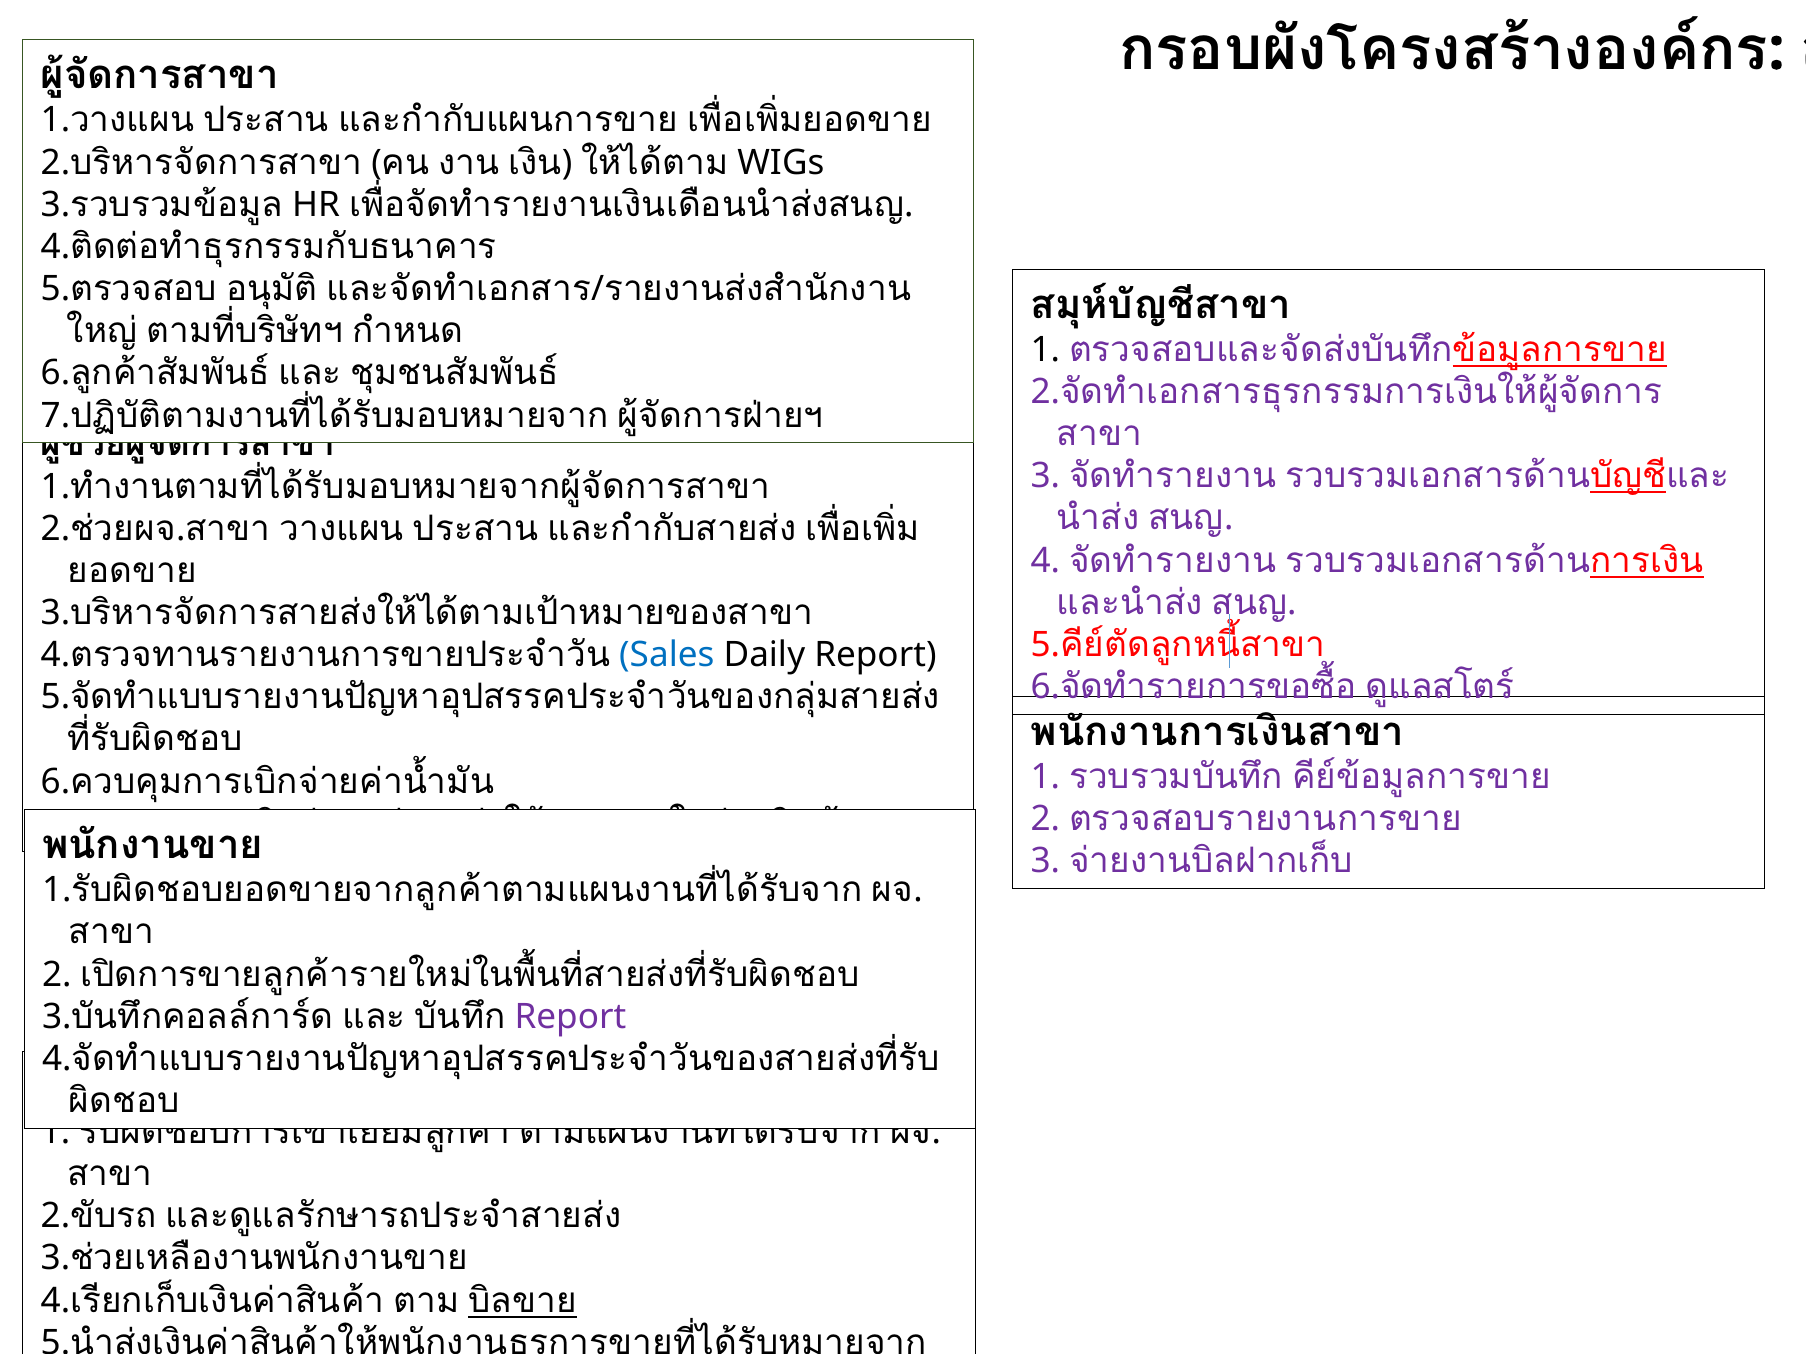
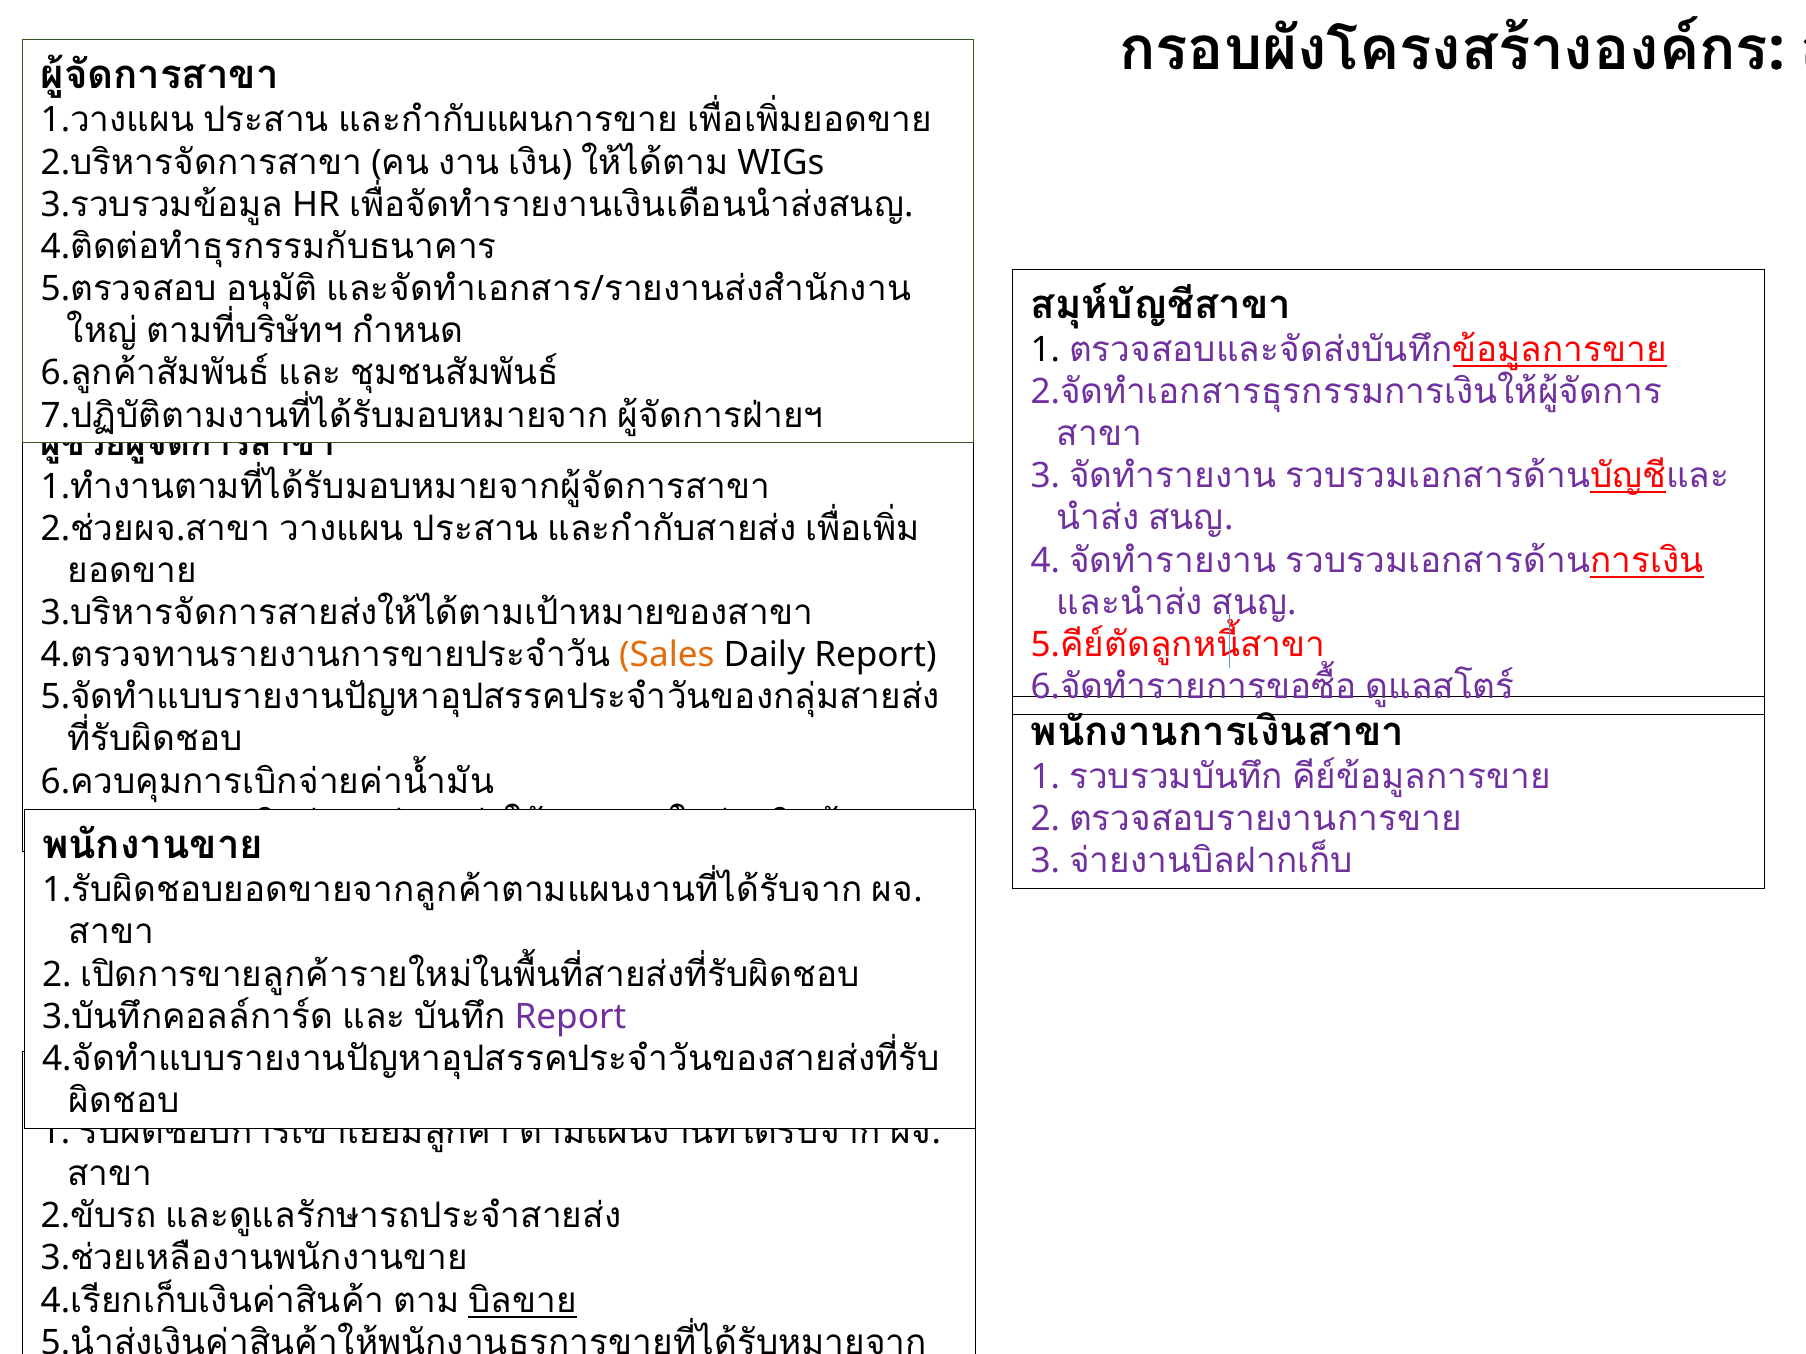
Sales colour: blue -> orange (667, 655)
